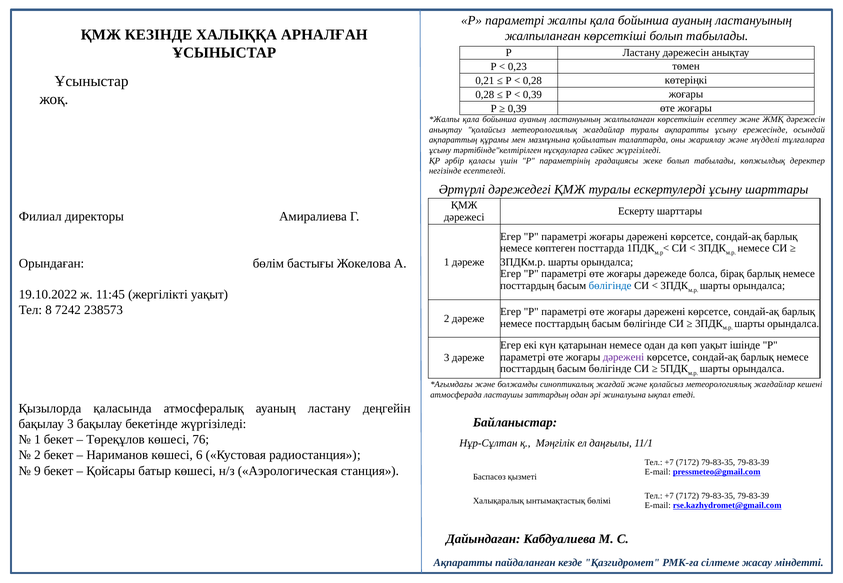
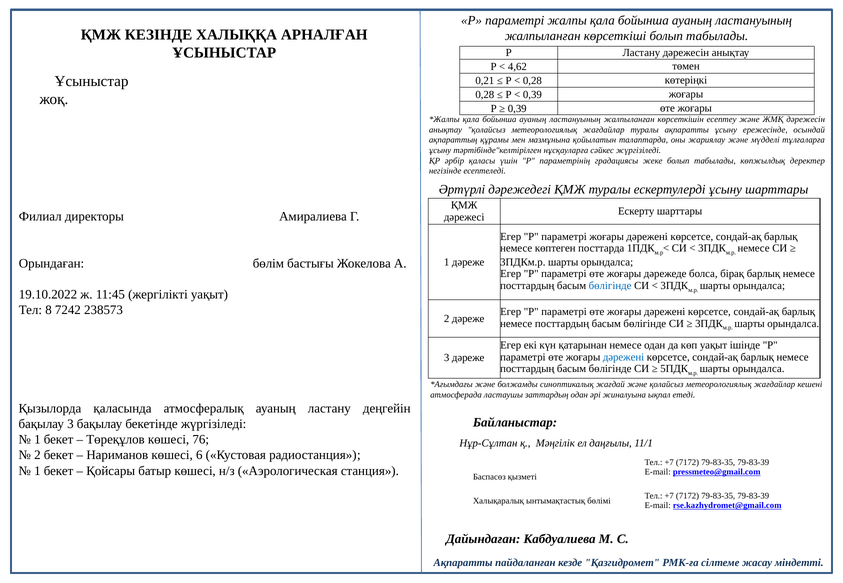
0,23: 0,23 -> 4,62 (517, 67)
дәрежені colour: purple -> blue (624, 357)
9: 9 -> 1 (37, 471)
